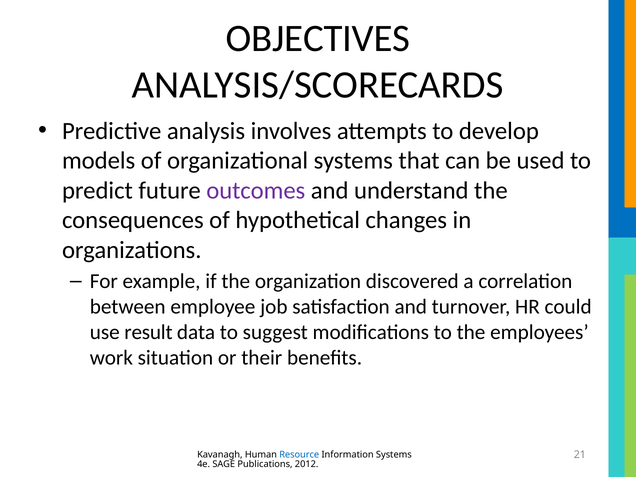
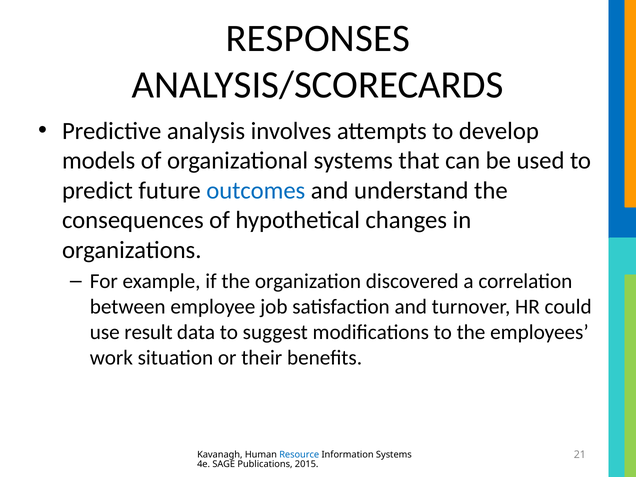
OBJECTIVES: OBJECTIVES -> RESPONSES (318, 38)
outcomes colour: purple -> blue (256, 190)
2012: 2012 -> 2015 (307, 464)
